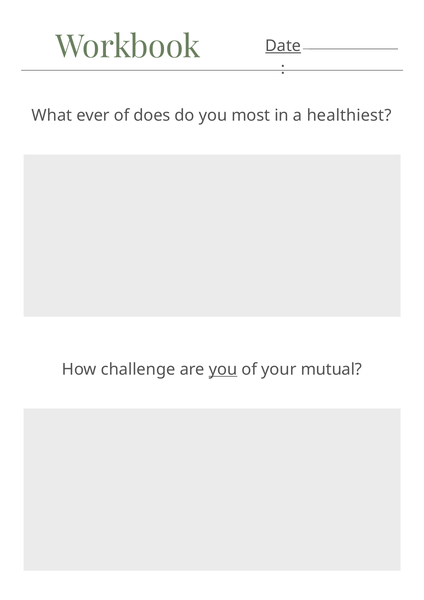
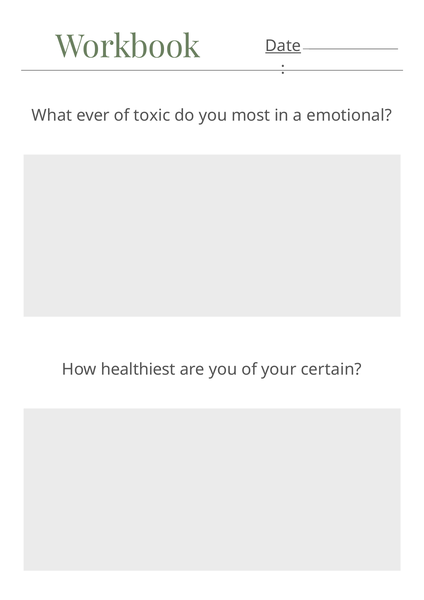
does: does -> toxic (152, 115)
healthiest: healthiest -> emotional (349, 115)
challenge: challenge -> healthiest (138, 369)
you underline: present -> none (223, 369)
mutual: mutual -> certain (331, 369)
